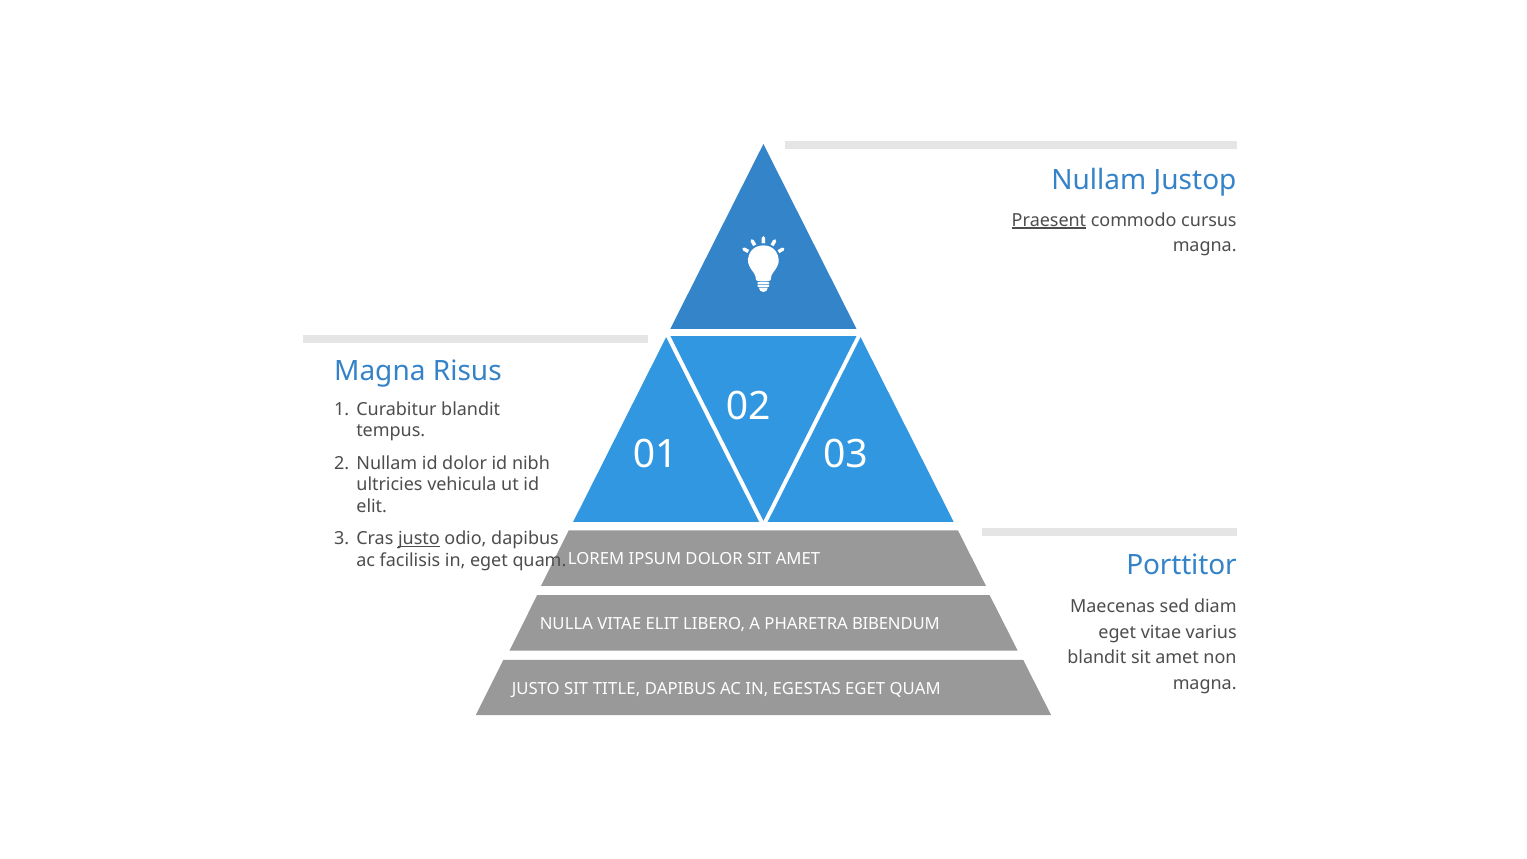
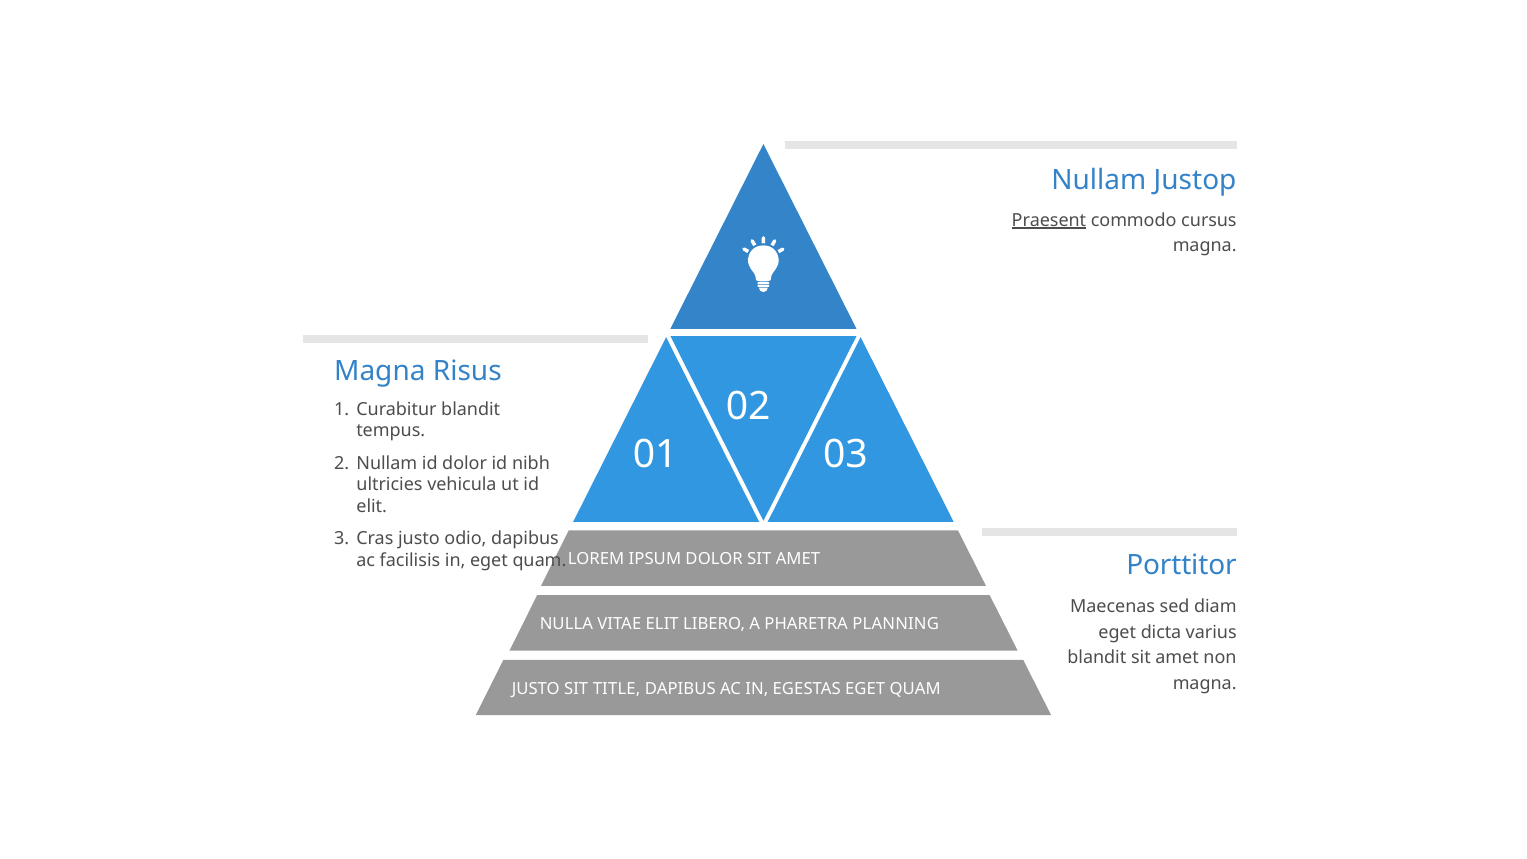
justo underline: present -> none (419, 539)
BIBENDUM: BIBENDUM -> PLANNING (896, 624)
eget vitae: vitae -> dicta (1161, 632)
